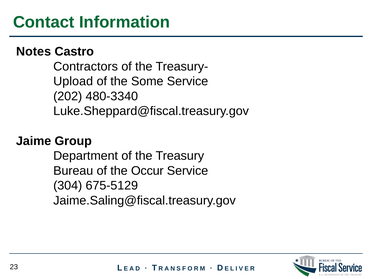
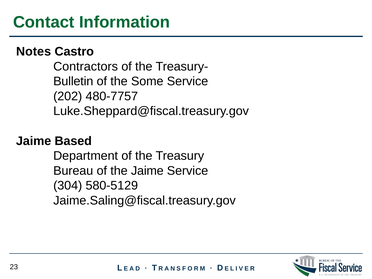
Upload: Upload -> Bulletin (73, 81)
480-3340: 480-3340 -> 480-7757 (112, 96)
Group: Group -> Based (73, 141)
the Occur: Occur -> Jaime (147, 171)
675-5129: 675-5129 -> 580-5129 (112, 186)
